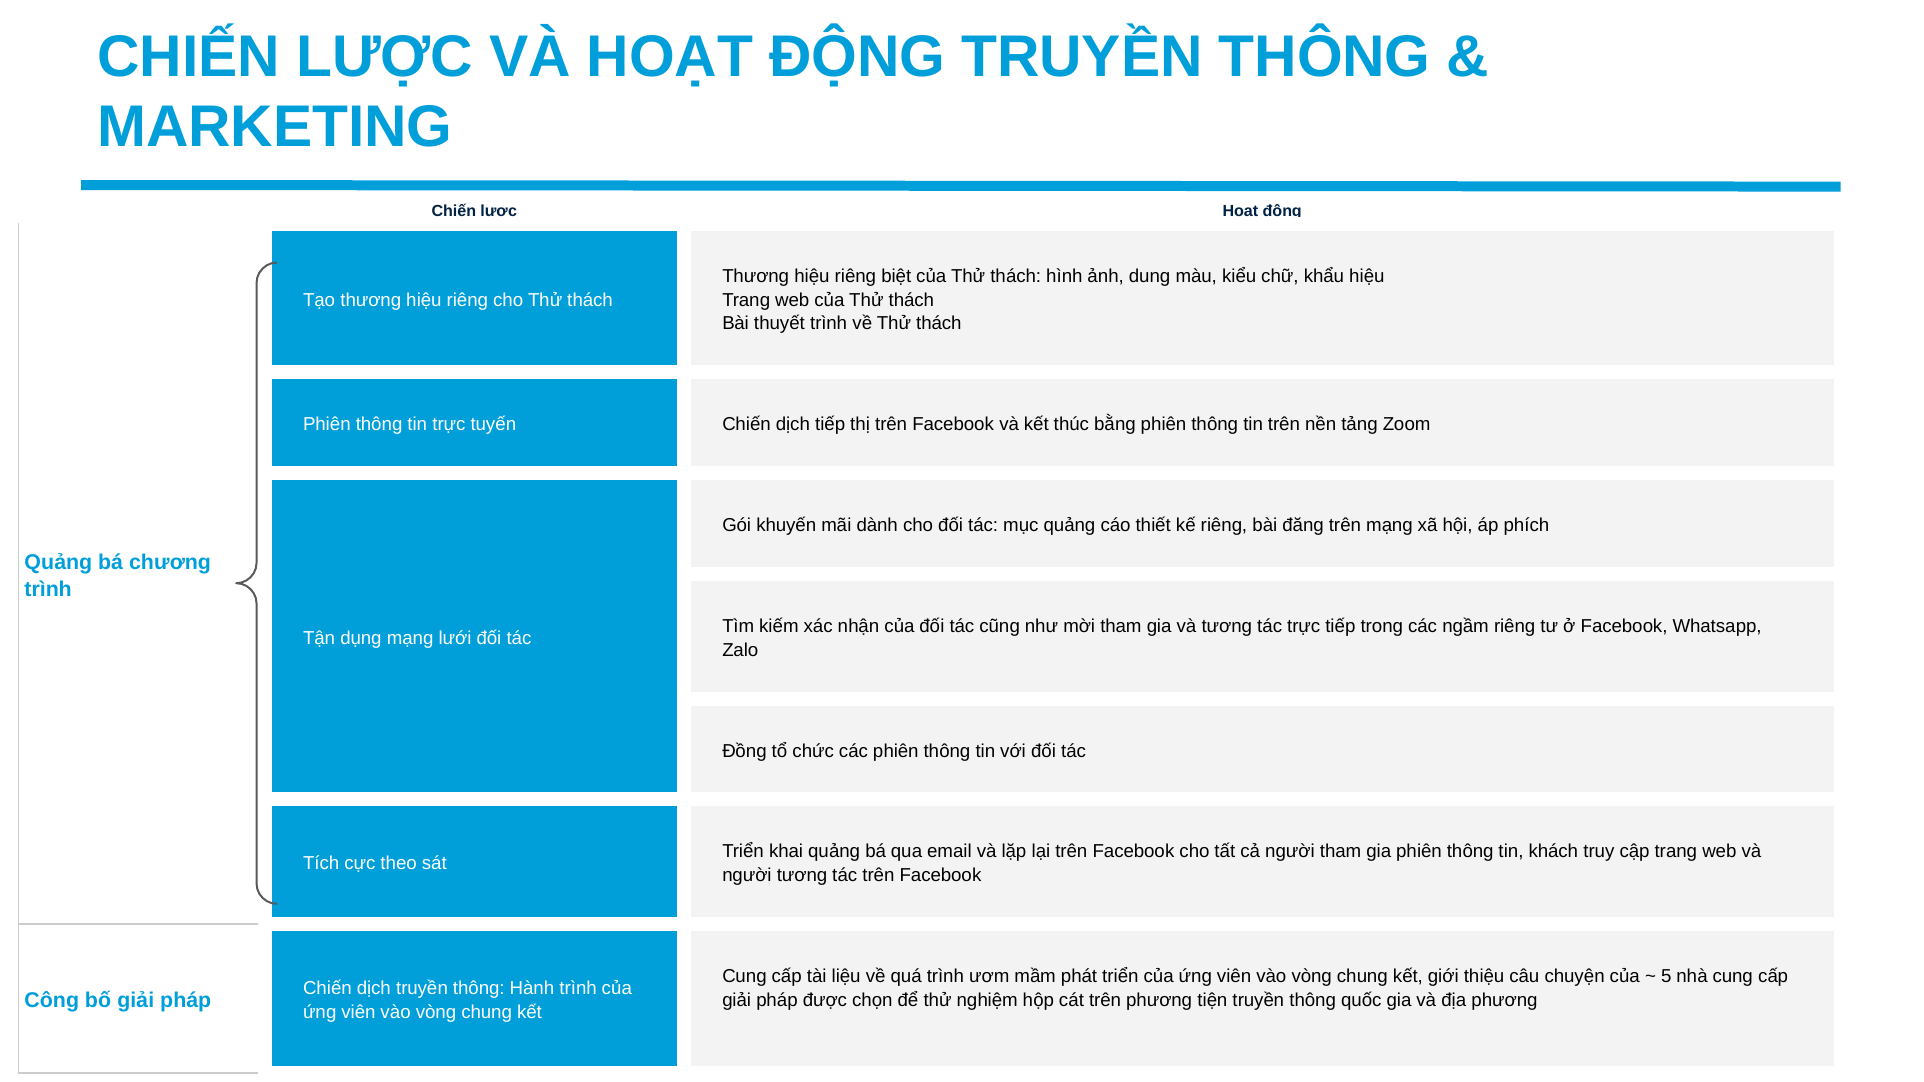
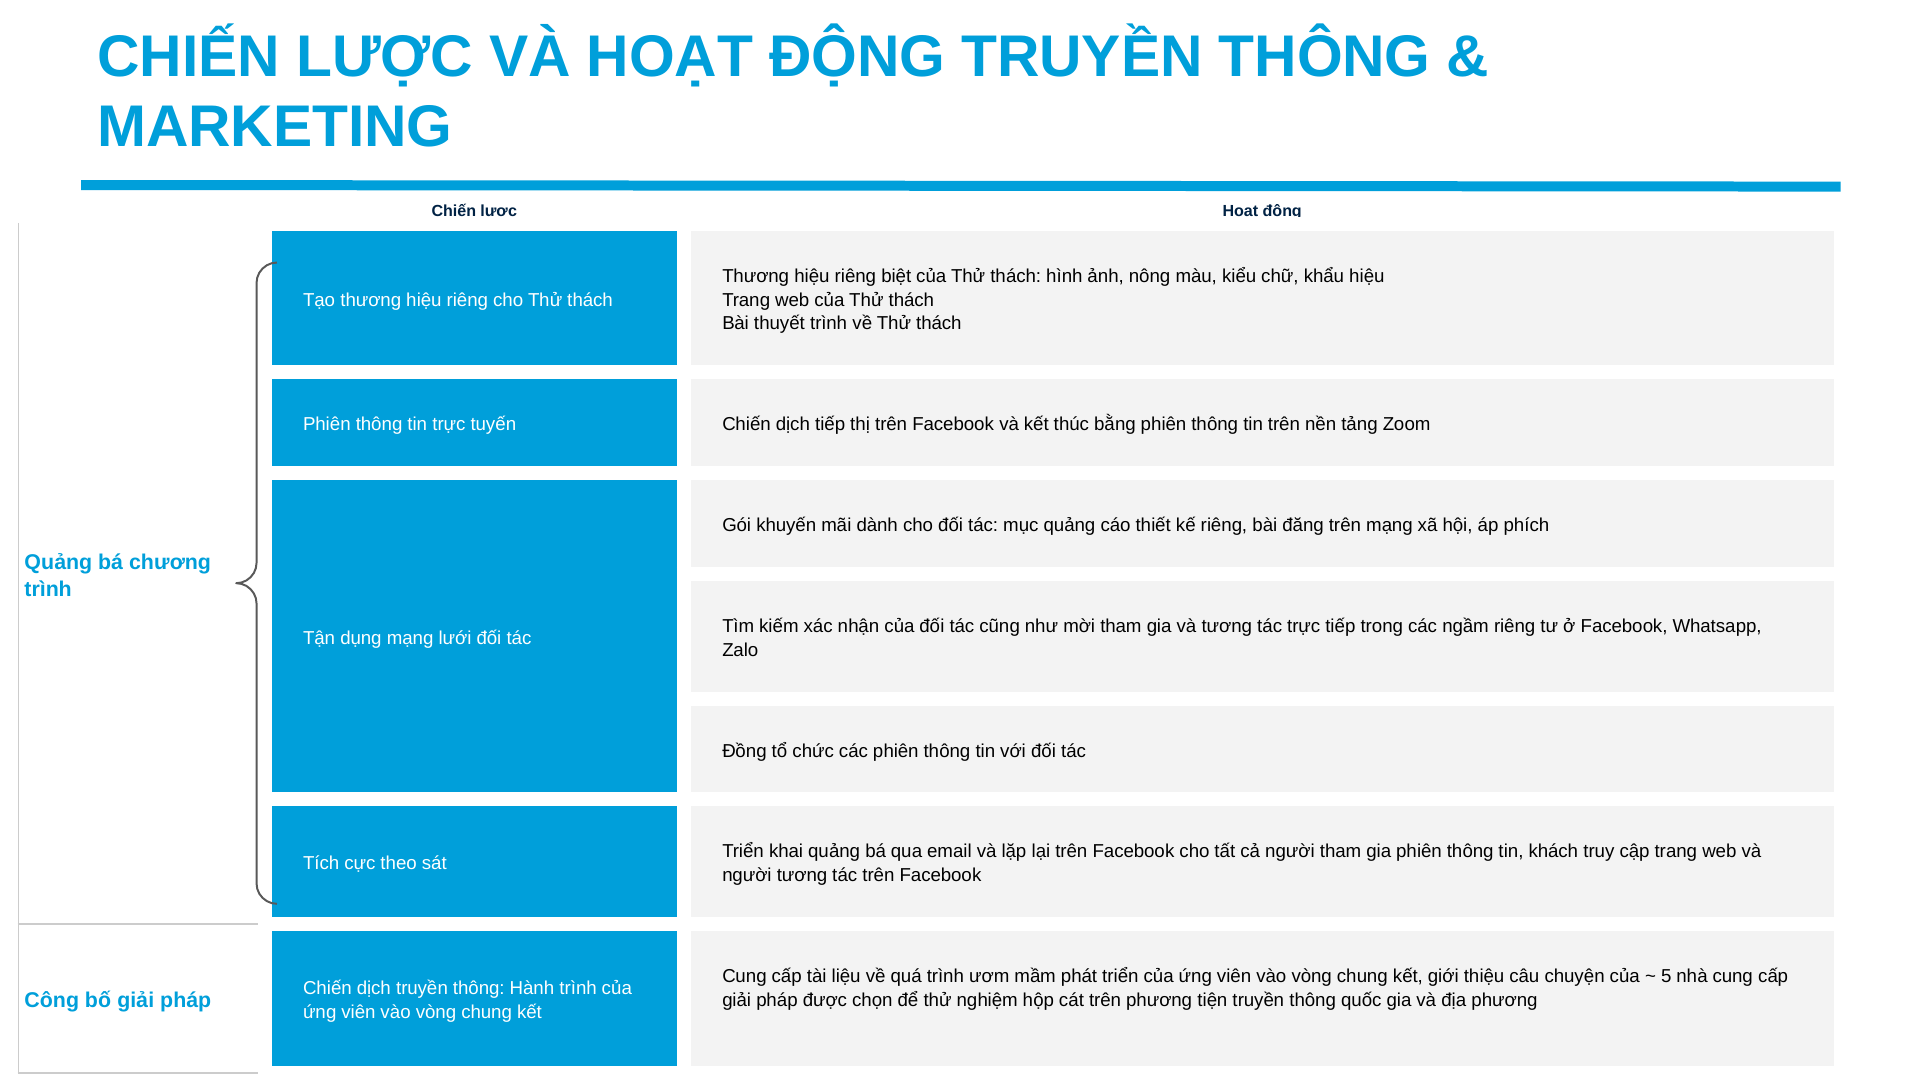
dung: dung -> nông (1150, 276)
